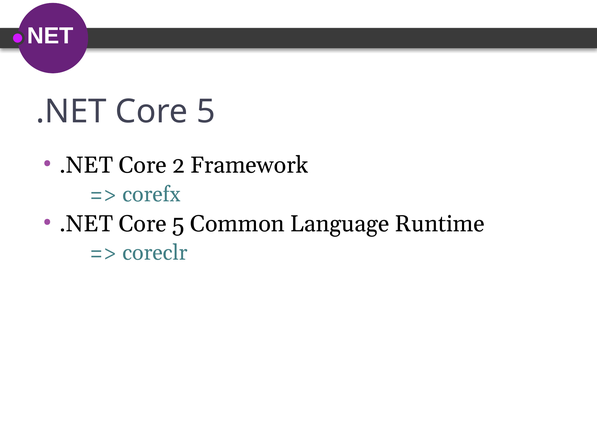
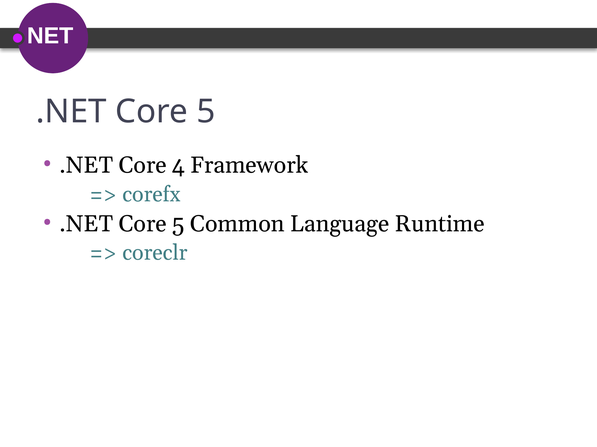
2: 2 -> 4 (179, 165)
